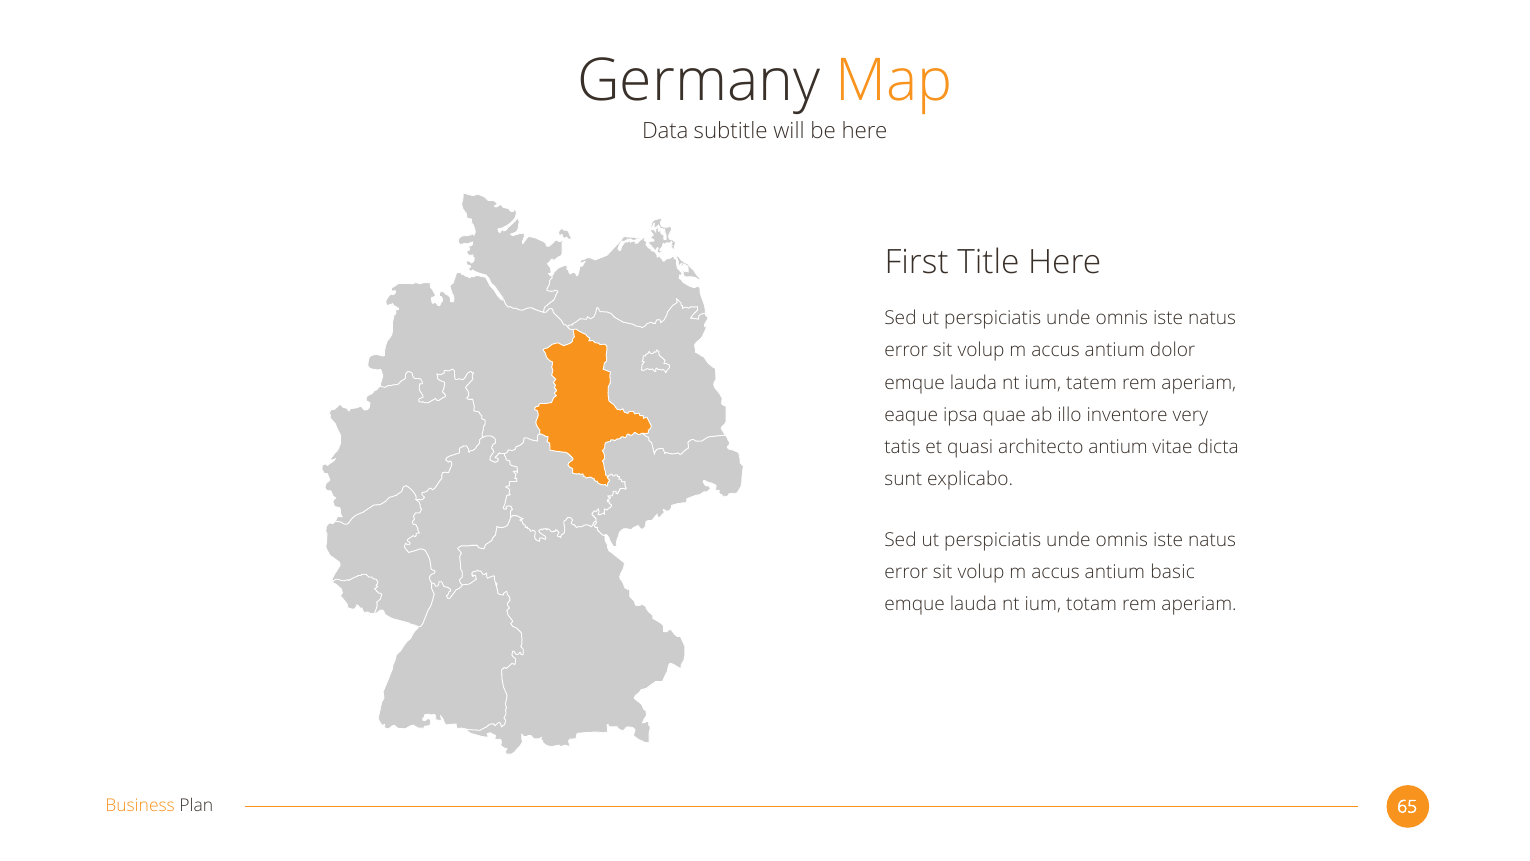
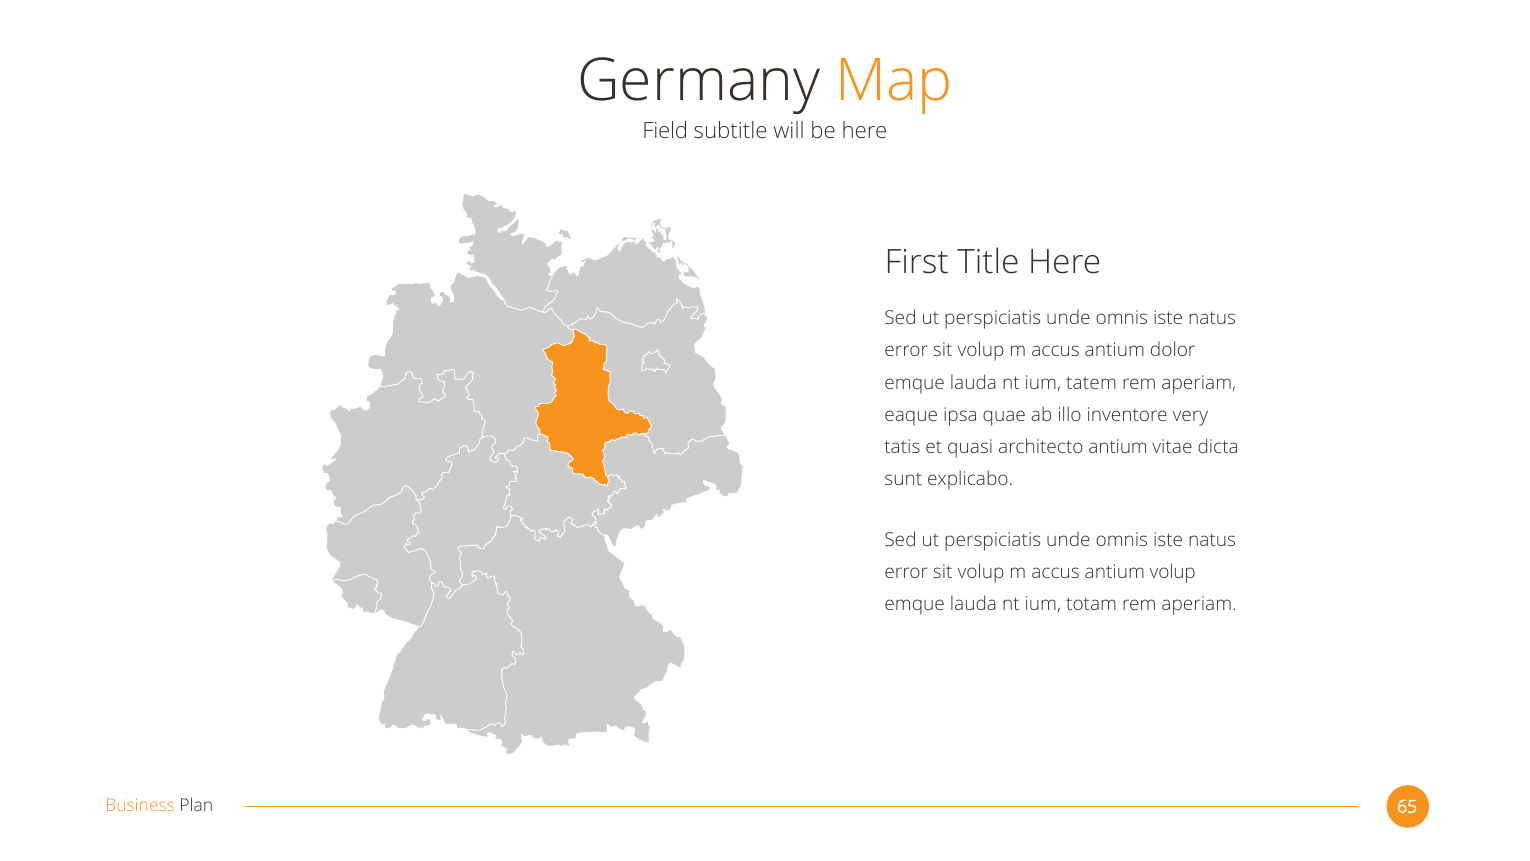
Data: Data -> Field (665, 131)
antium basic: basic -> volup (1173, 572)
